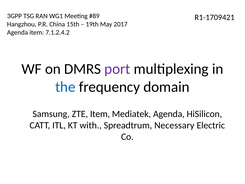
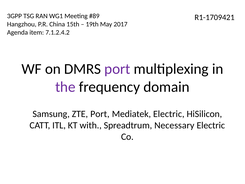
the colour: blue -> purple (65, 87)
ZTE Item: Item -> Port (100, 114)
Mediatek Agenda: Agenda -> Electric (169, 114)
